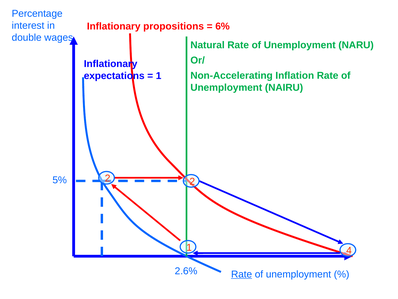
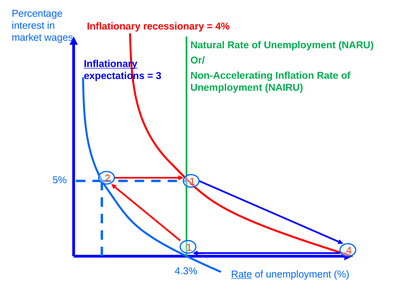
propositions: propositions -> recessionary (174, 26)
6%: 6% -> 4% (223, 26)
double: double -> market (27, 38)
Inflationary underline: none -> present (111, 64)
1: 1 -> 3 (159, 76)
2 2: 2 -> 1 (192, 181)
2.6%: 2.6% -> 4.3% (186, 271)
